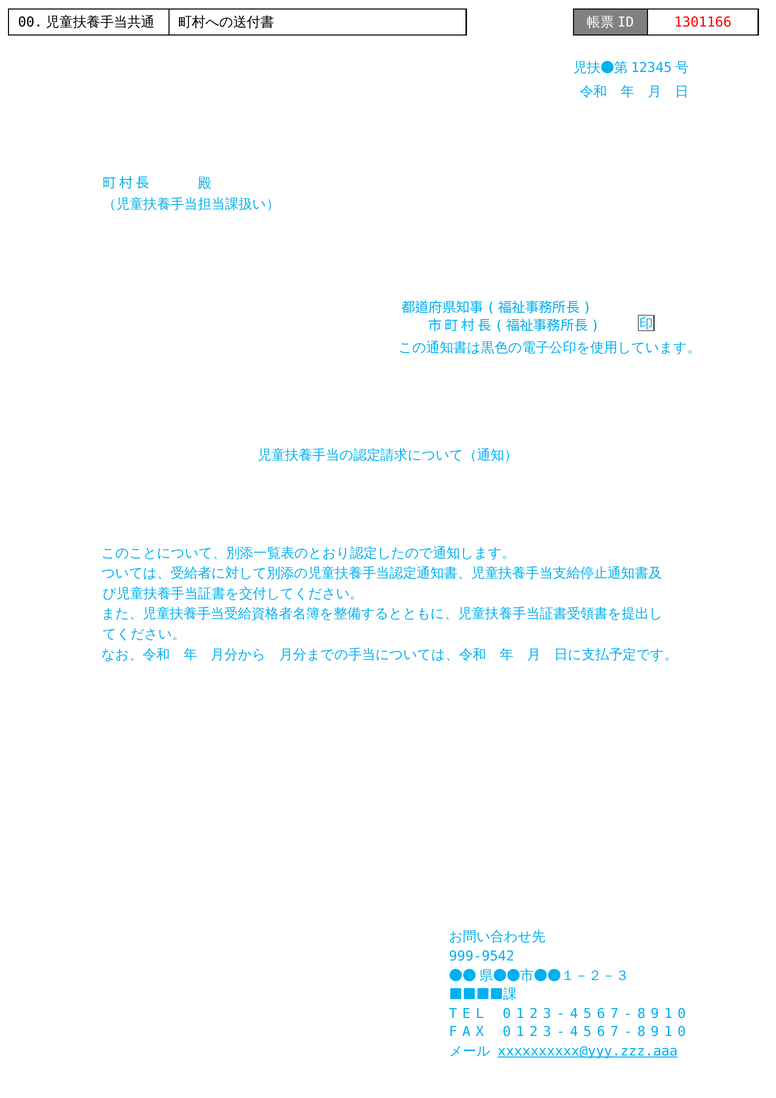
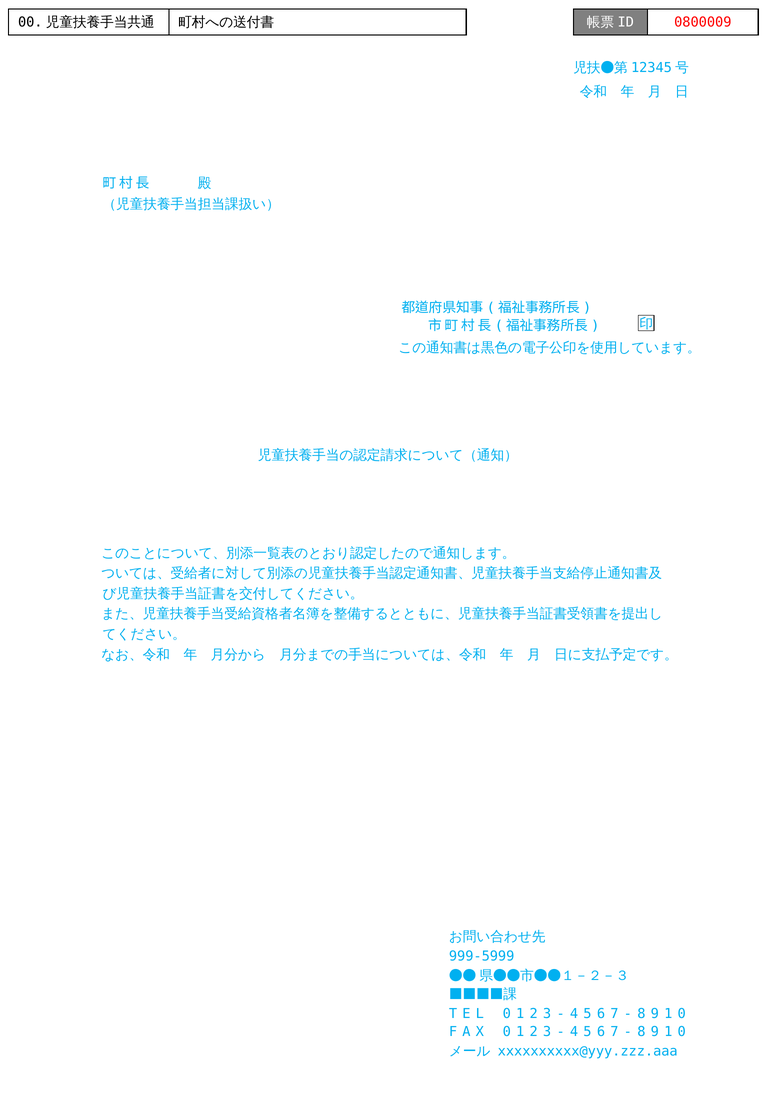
1301166: 1301166 -> 0800009 (703, 22)
999-9542: 999-9542 -> 999-5999 (482, 957)
xxxxxxxxxx@yyy.zzz.aaa underline: present -> none (588, 1051)
